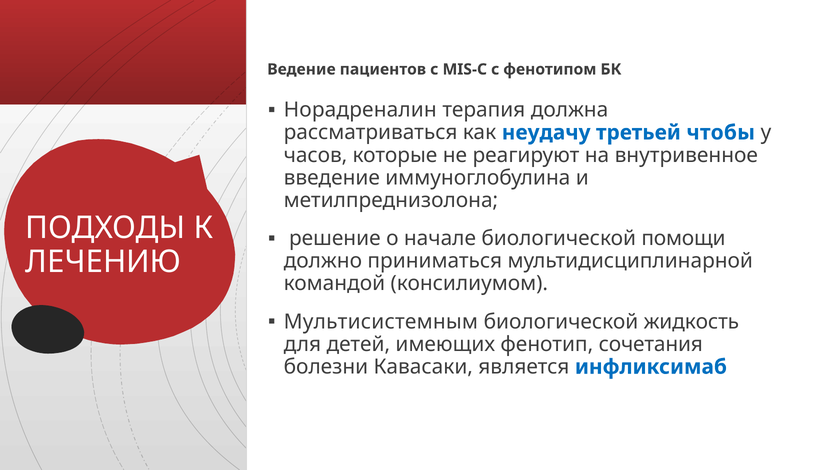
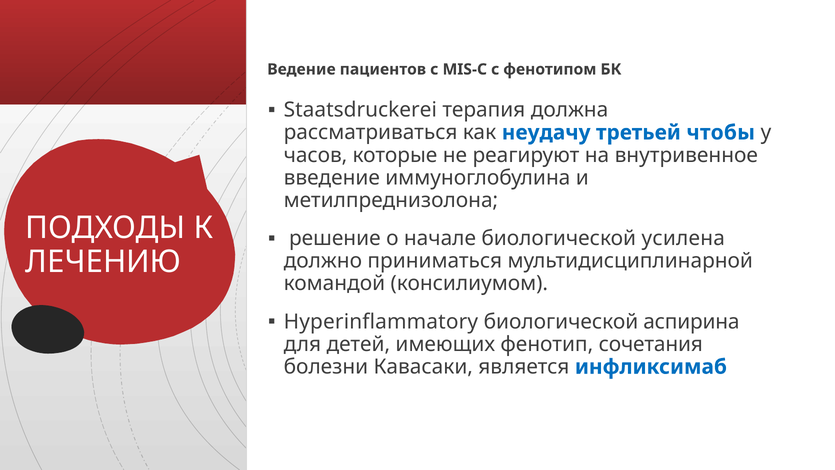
Норадреналин: Норадреналин -> Staatsdruckerei (360, 110)
помощи: помощи -> усилена (683, 238)
Мультисистемным: Мультисистемным -> Hyperinflammatory (381, 322)
жидкость: жидкость -> аспирина (691, 322)
